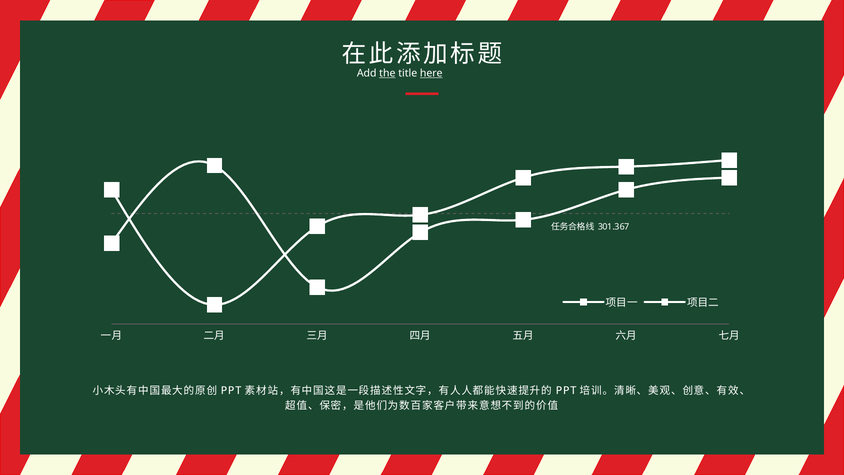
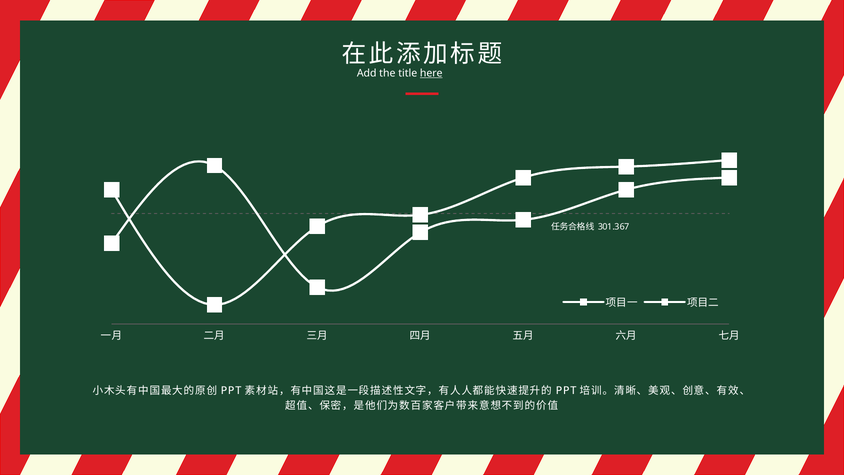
the underline: present -> none (387, 73)
